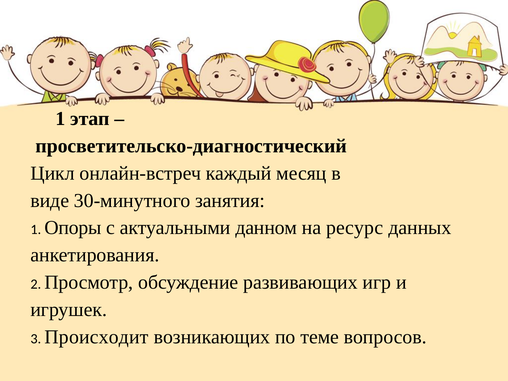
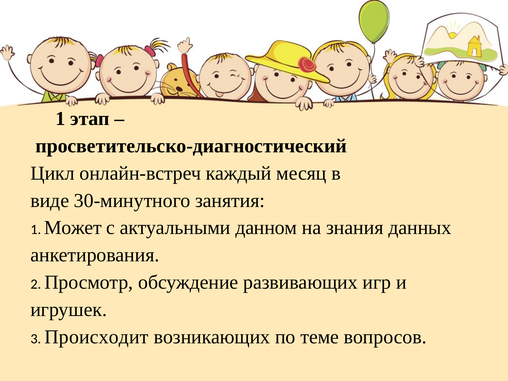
Опоры: Опоры -> Может (73, 228)
ресурс: ресурс -> знания (355, 228)
